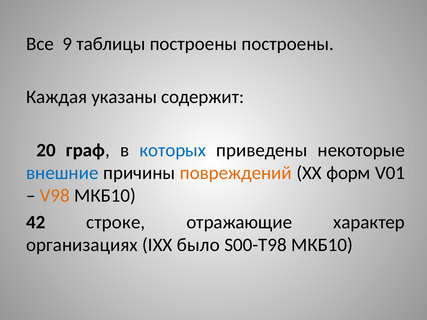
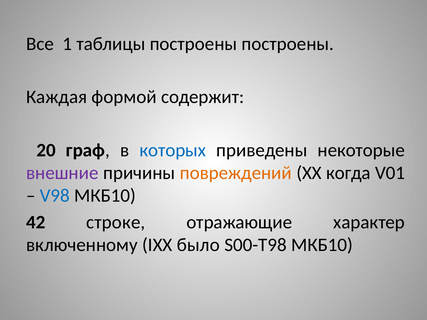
9: 9 -> 1 (67, 44)
указаны: указаны -> формой (124, 97)
внешние colour: blue -> purple (62, 173)
форм: форм -> когда (348, 173)
V98 colour: orange -> blue (55, 196)
организациях: организациях -> включенному (82, 245)
